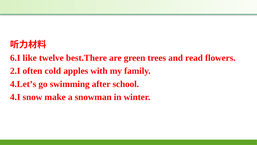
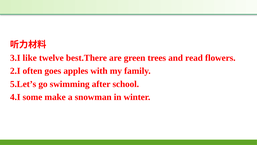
6.I: 6.I -> 3.I (15, 58)
cold: cold -> goes (53, 71)
4.Let’s: 4.Let’s -> 5.Let’s (23, 84)
snow: snow -> some (32, 97)
